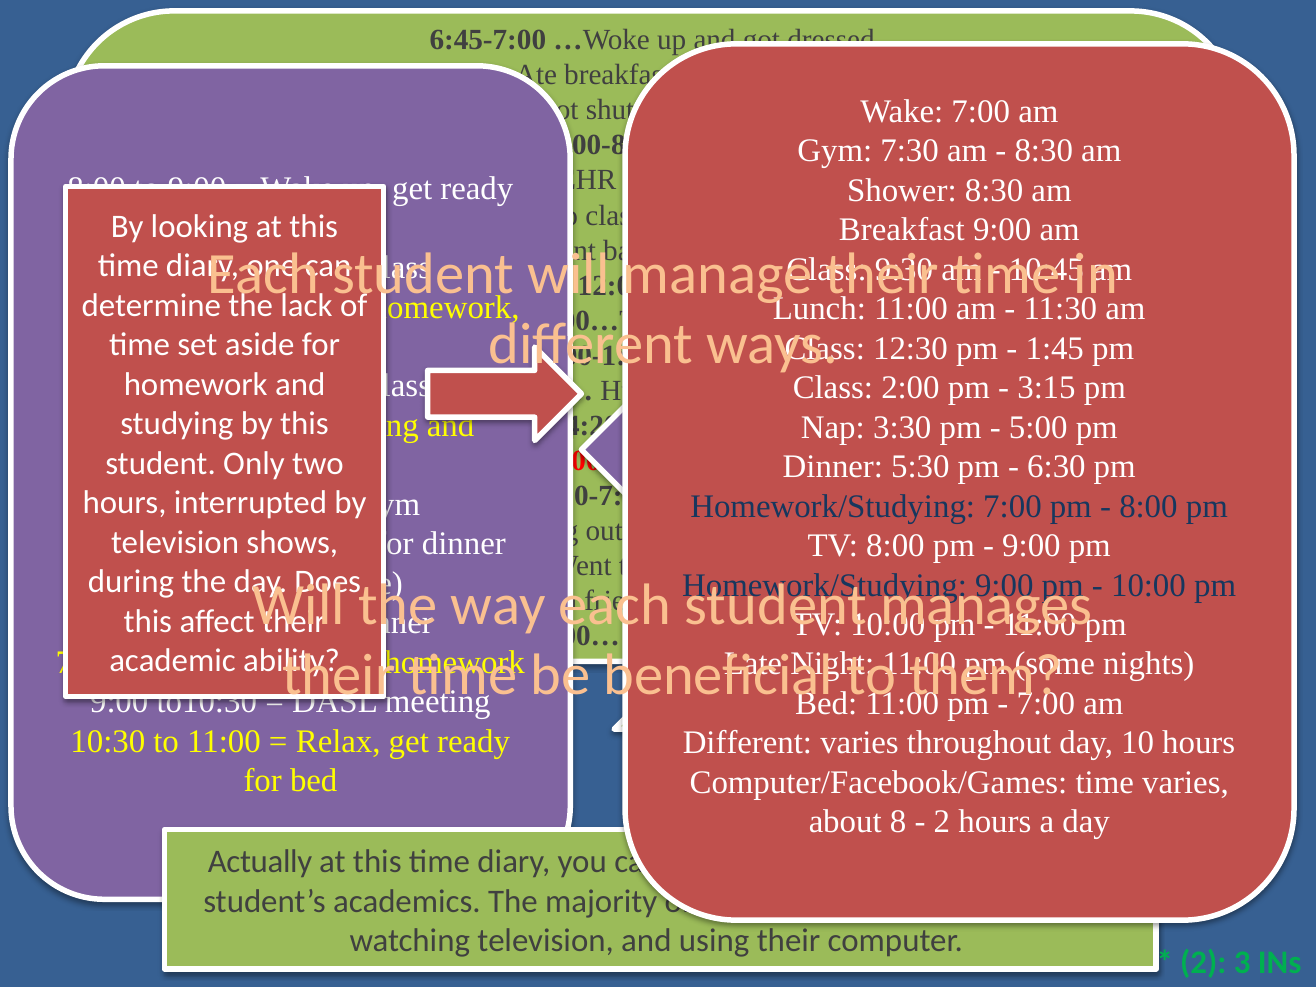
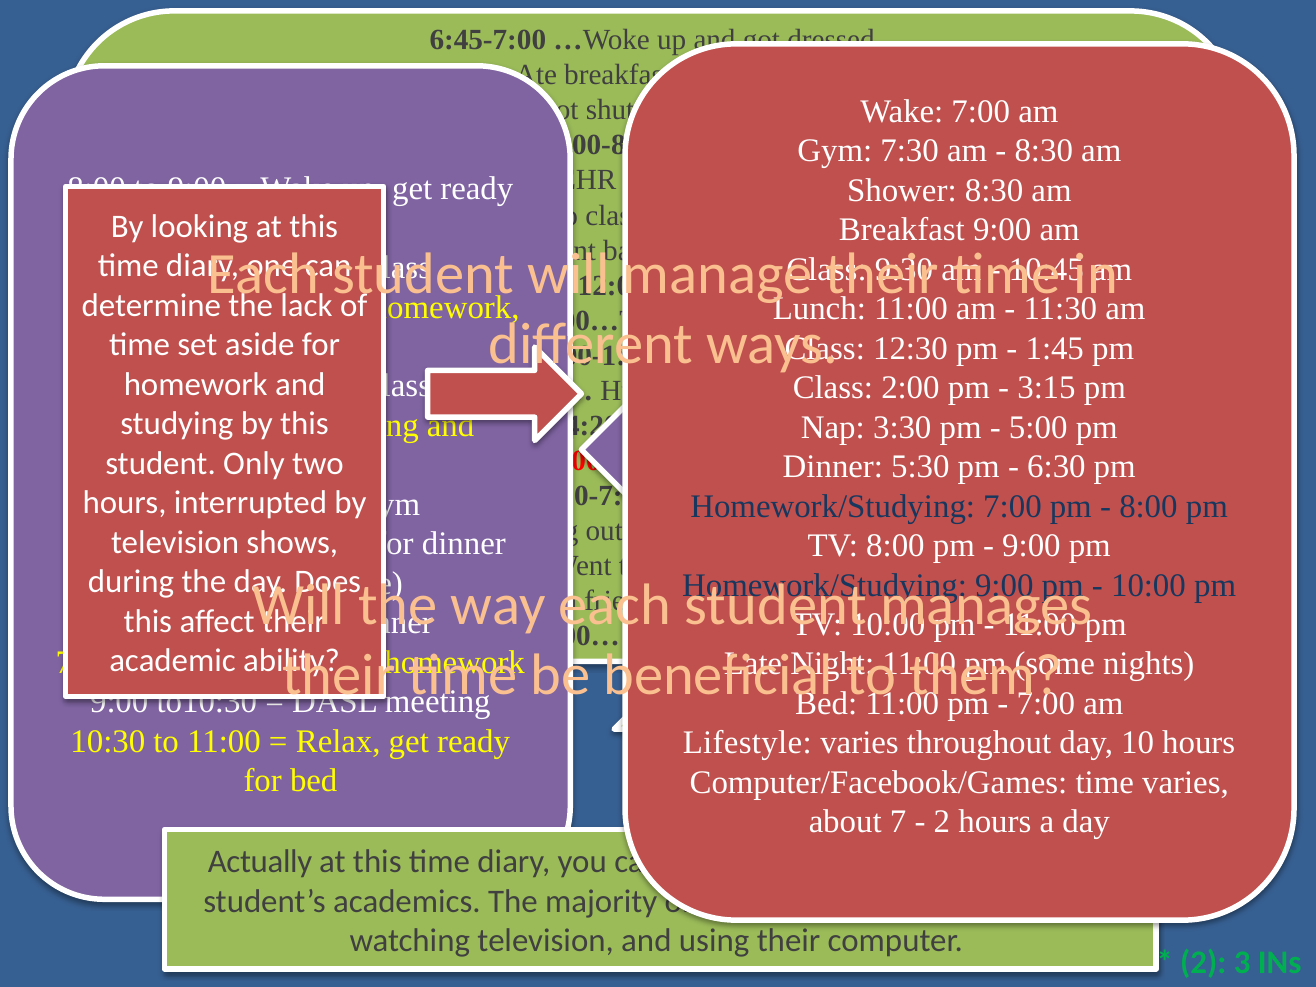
Different: Different -> Lifestyle (747, 743)
8: 8 -> 7 (898, 822)
